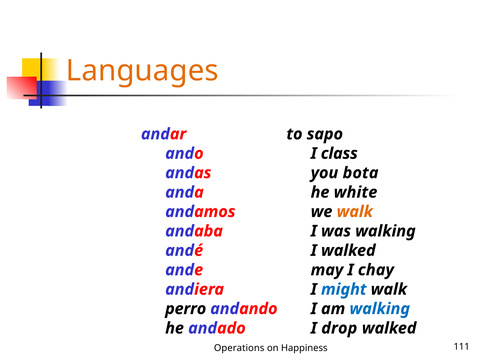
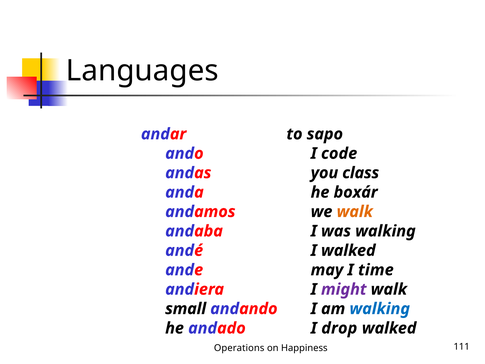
Languages colour: orange -> black (142, 71)
class: class -> code (339, 153)
bota: bota -> class (361, 173)
white: white -> boxár (356, 192)
chay: chay -> time (376, 270)
might colour: blue -> purple (344, 289)
perro: perro -> small (186, 309)
